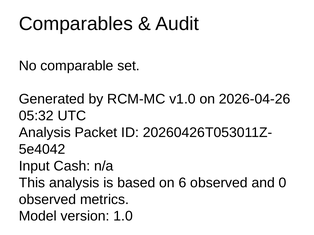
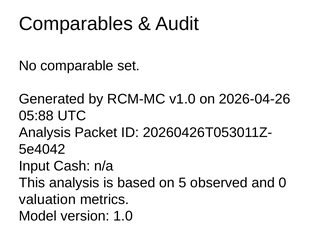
05:32: 05:32 -> 05:88 (36, 116)
6: 6 -> 5 (182, 183)
observed: observed -> valuation (47, 200)
